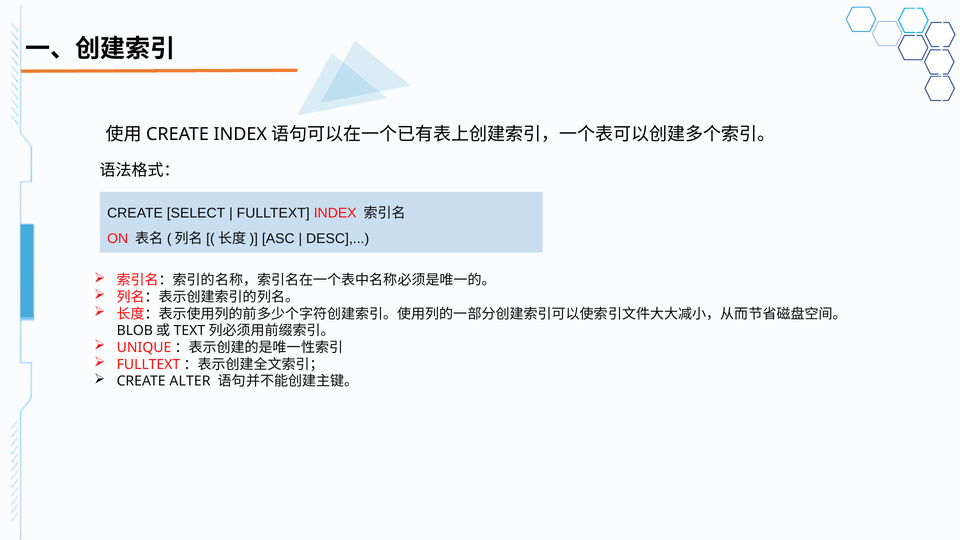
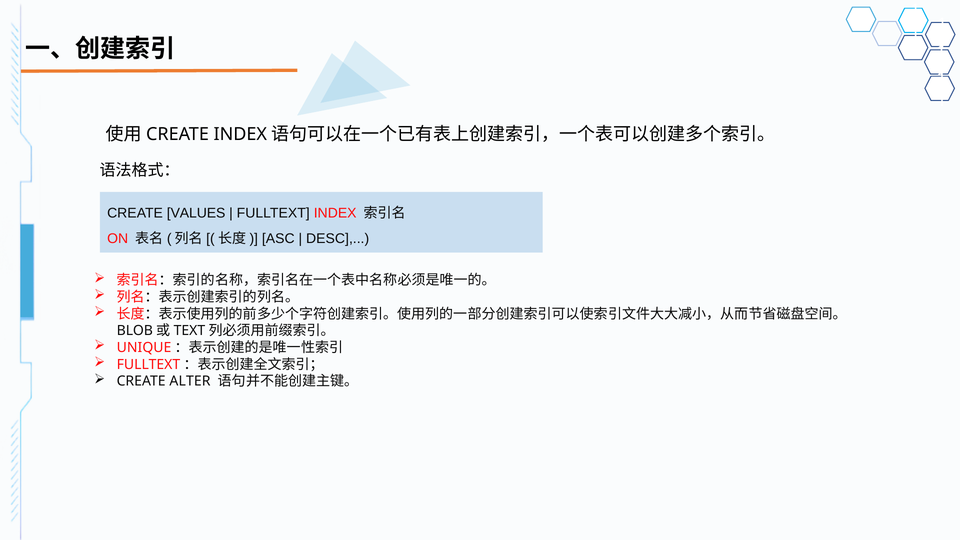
SELECT: SELECT -> VALUES (196, 213)
